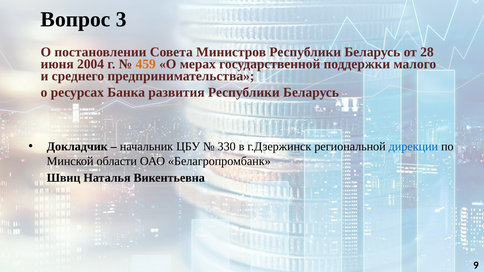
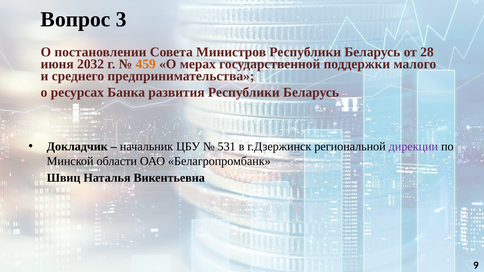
2004: 2004 -> 2032 (91, 64)
330: 330 -> 531 (227, 147)
дирекции colour: blue -> purple (413, 147)
